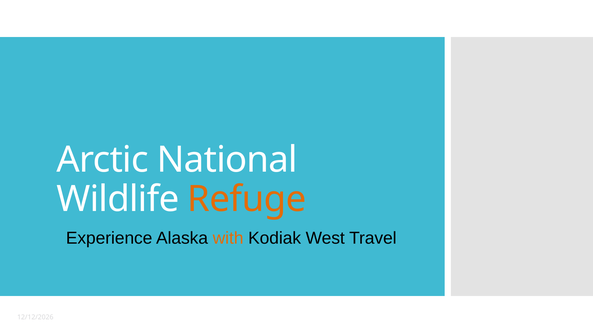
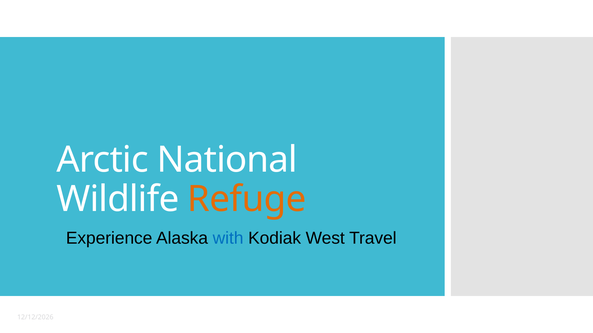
with colour: orange -> blue (228, 239)
